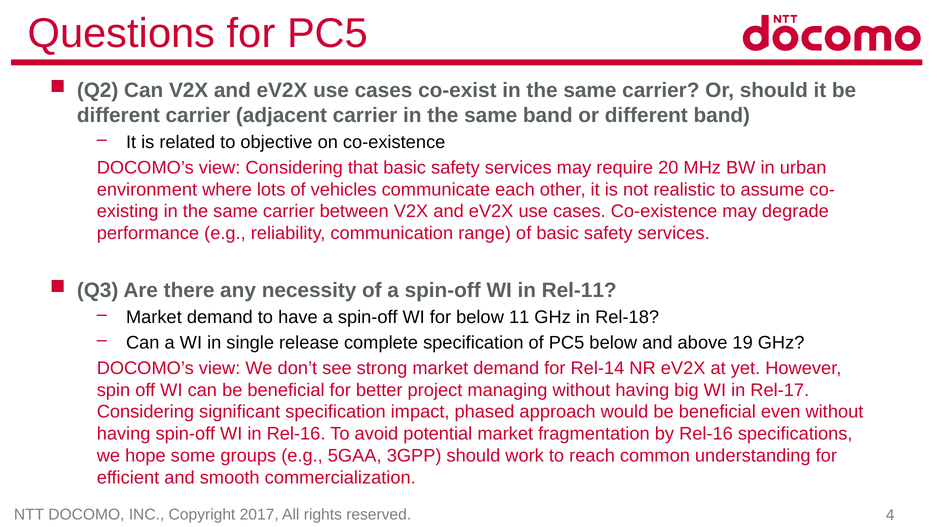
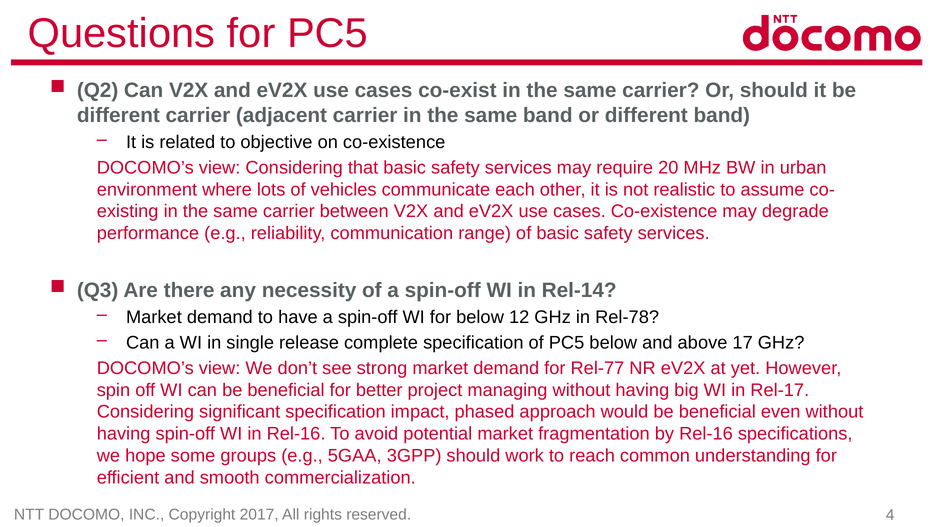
Rel-11: Rel-11 -> Rel-14 (579, 290)
11: 11 -> 12 (519, 317)
Rel-18: Rel-18 -> Rel-78 (627, 317)
19: 19 -> 17 (743, 343)
Rel-14: Rel-14 -> Rel-77 (597, 368)
